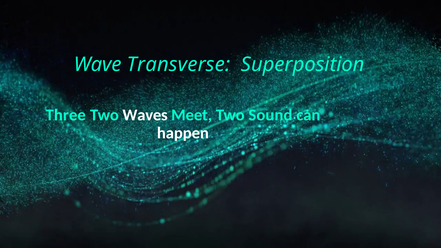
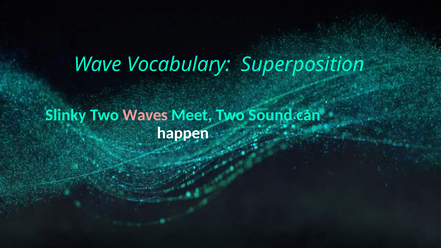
Transverse: Transverse -> Vocabulary (179, 65)
Three: Three -> Slinky (66, 115)
Waves colour: white -> pink (145, 115)
